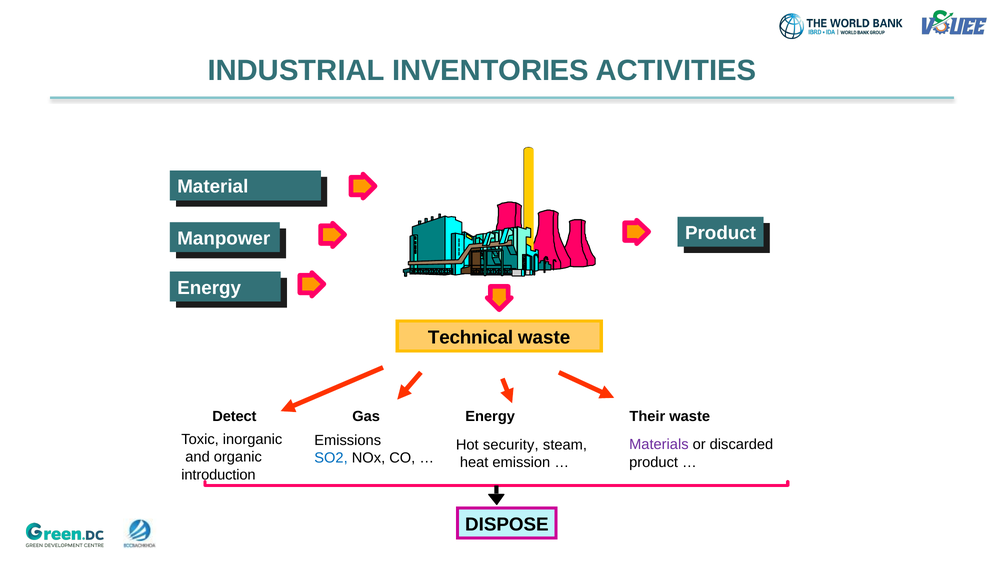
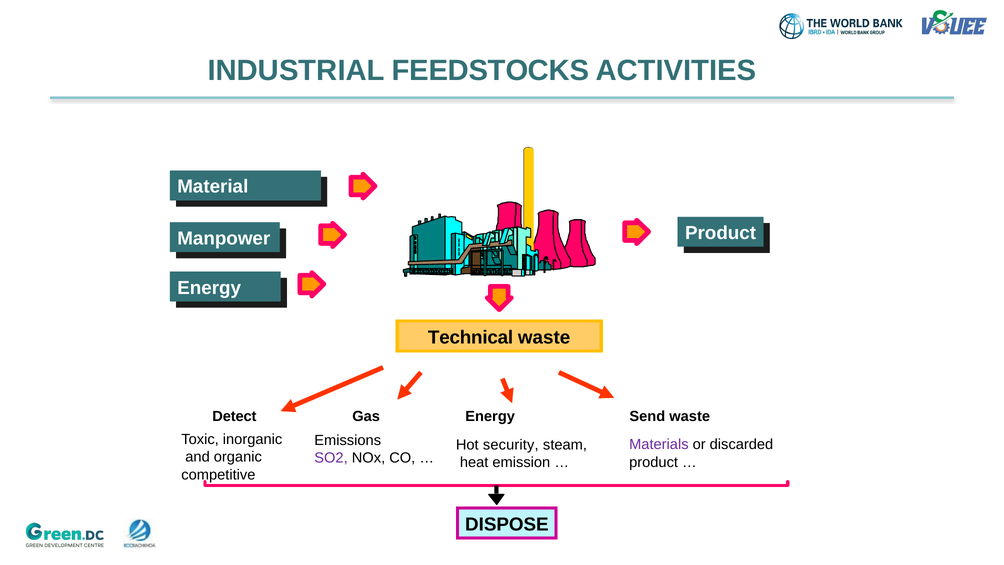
INVENTORIES: INVENTORIES -> FEEDSTOCKS (491, 70)
Their: Their -> Send (647, 416)
SO2 colour: blue -> purple (331, 458)
introduction: introduction -> competitive (218, 475)
